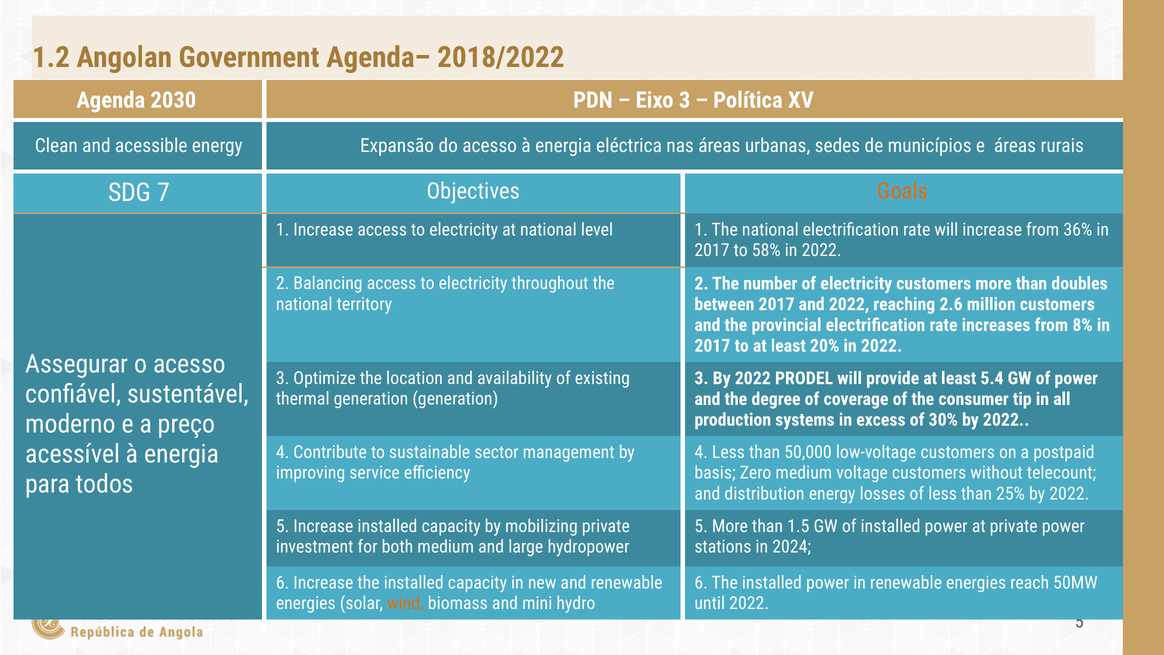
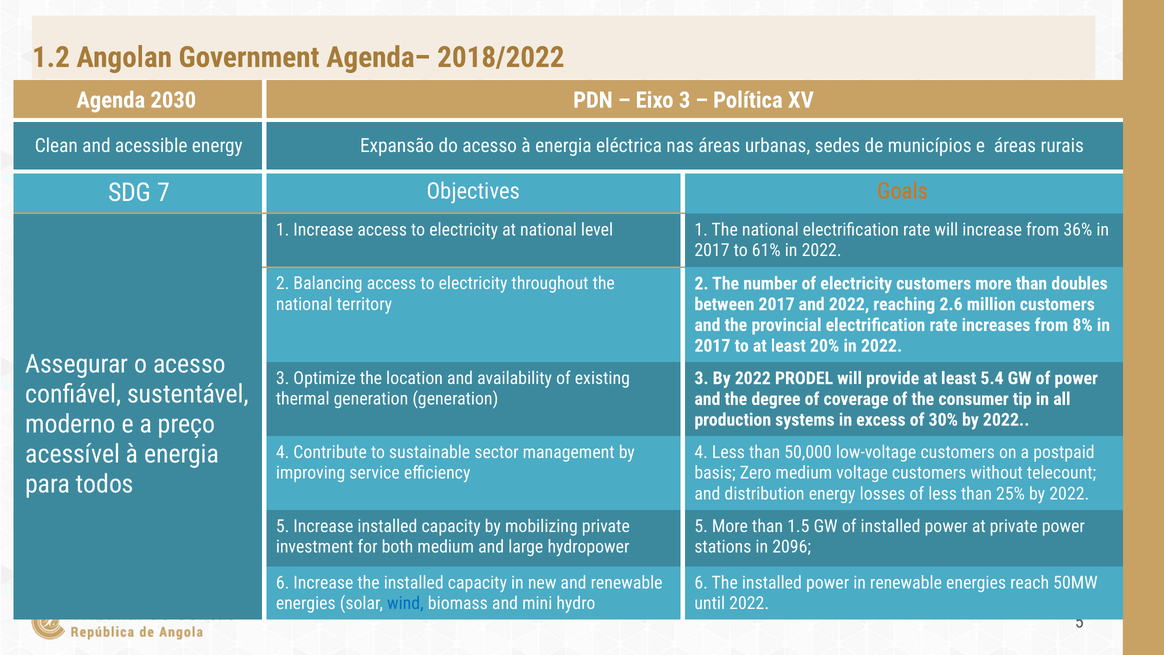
58%: 58% -> 61% (766, 250)
2024: 2024 -> 2096 (792, 547)
wind colour: orange -> blue (405, 603)
